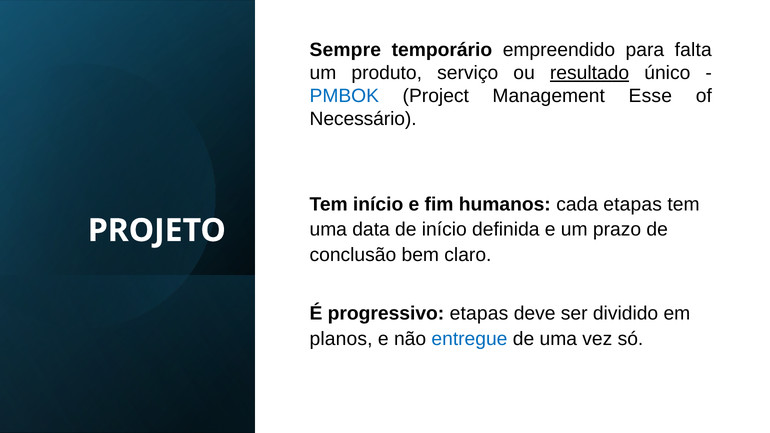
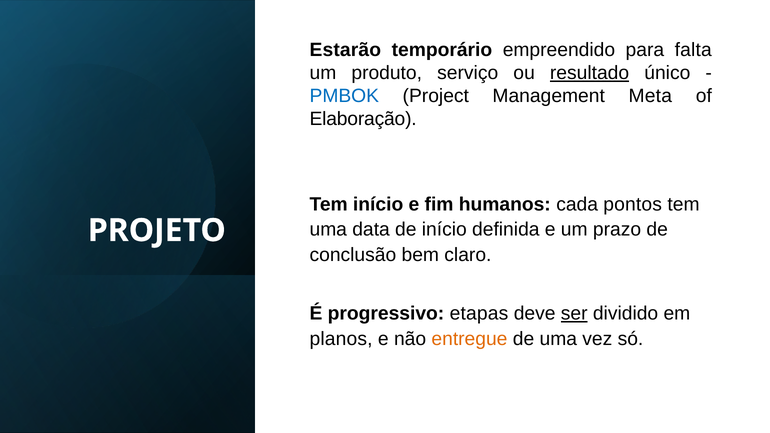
Sempre: Sempre -> Estarão (345, 50)
Esse: Esse -> Meta (650, 96)
Necessário: Necessário -> Elaboração (363, 119)
cada etapas: etapas -> pontos (633, 204)
ser underline: none -> present (574, 313)
entregue colour: blue -> orange (469, 339)
